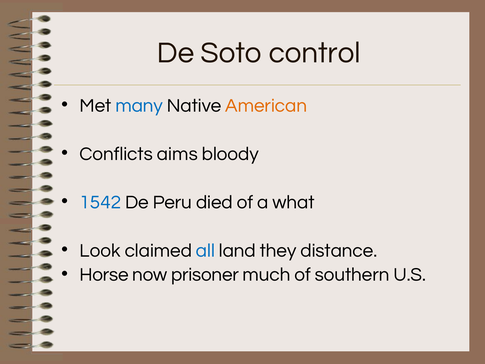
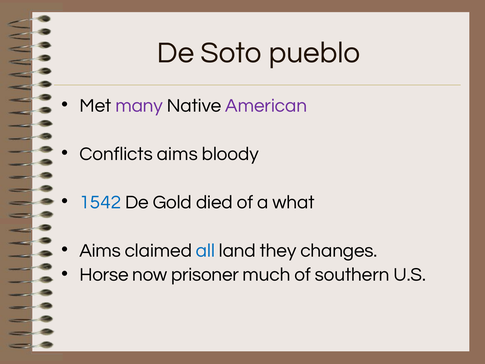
control: control -> pueblo (315, 53)
many colour: blue -> purple (139, 105)
American colour: orange -> purple (266, 105)
Peru: Peru -> Gold (172, 202)
Look: Look -> Aims (100, 250)
distance: distance -> changes (339, 250)
